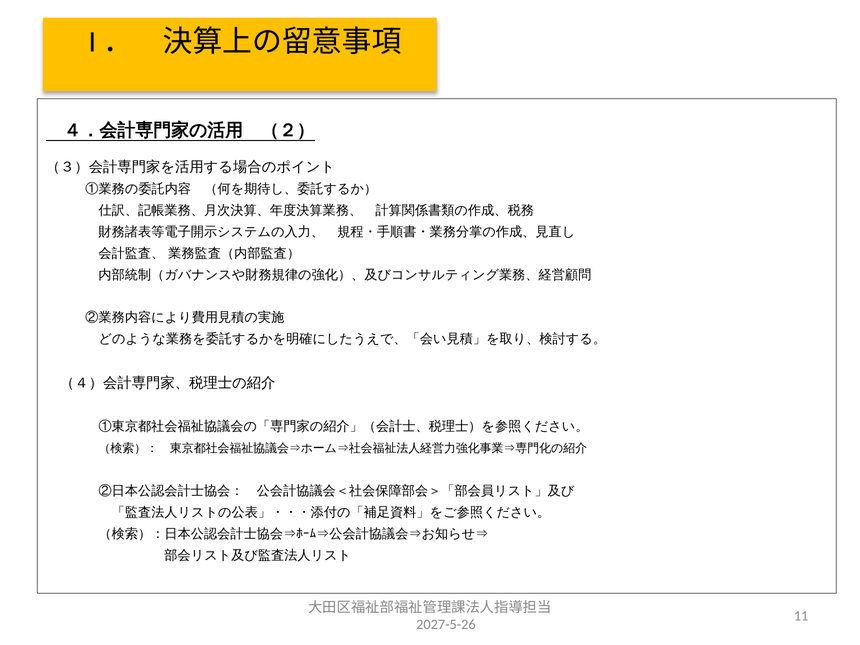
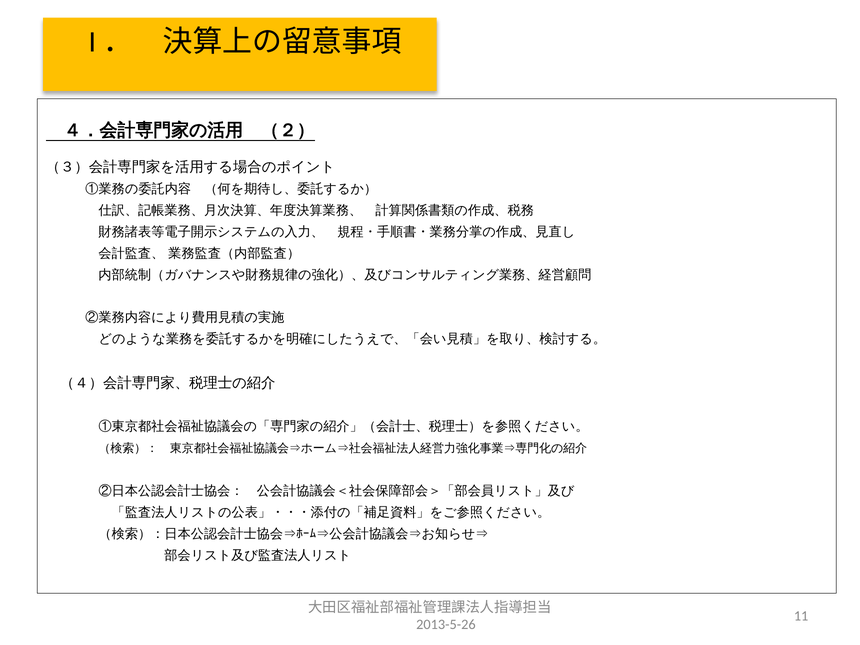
2027-5-26: 2027-5-26 -> 2013-5-26 (446, 625)
